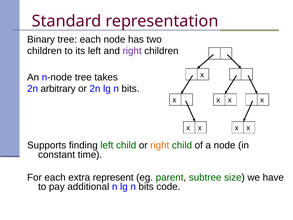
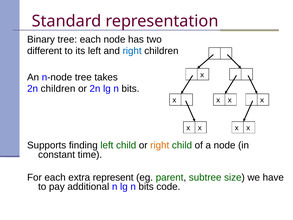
children: children -> different (45, 51)
right colour: purple -> blue (132, 51)
2n arbitrary: arbitrary -> children (58, 89)
